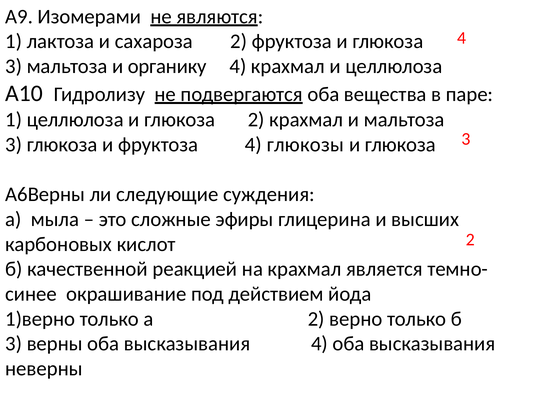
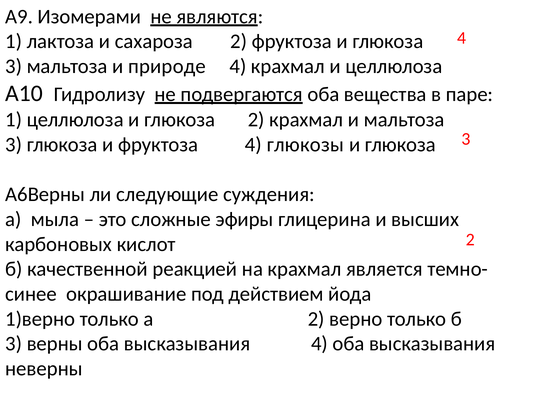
органику: органику -> природе (167, 66)
